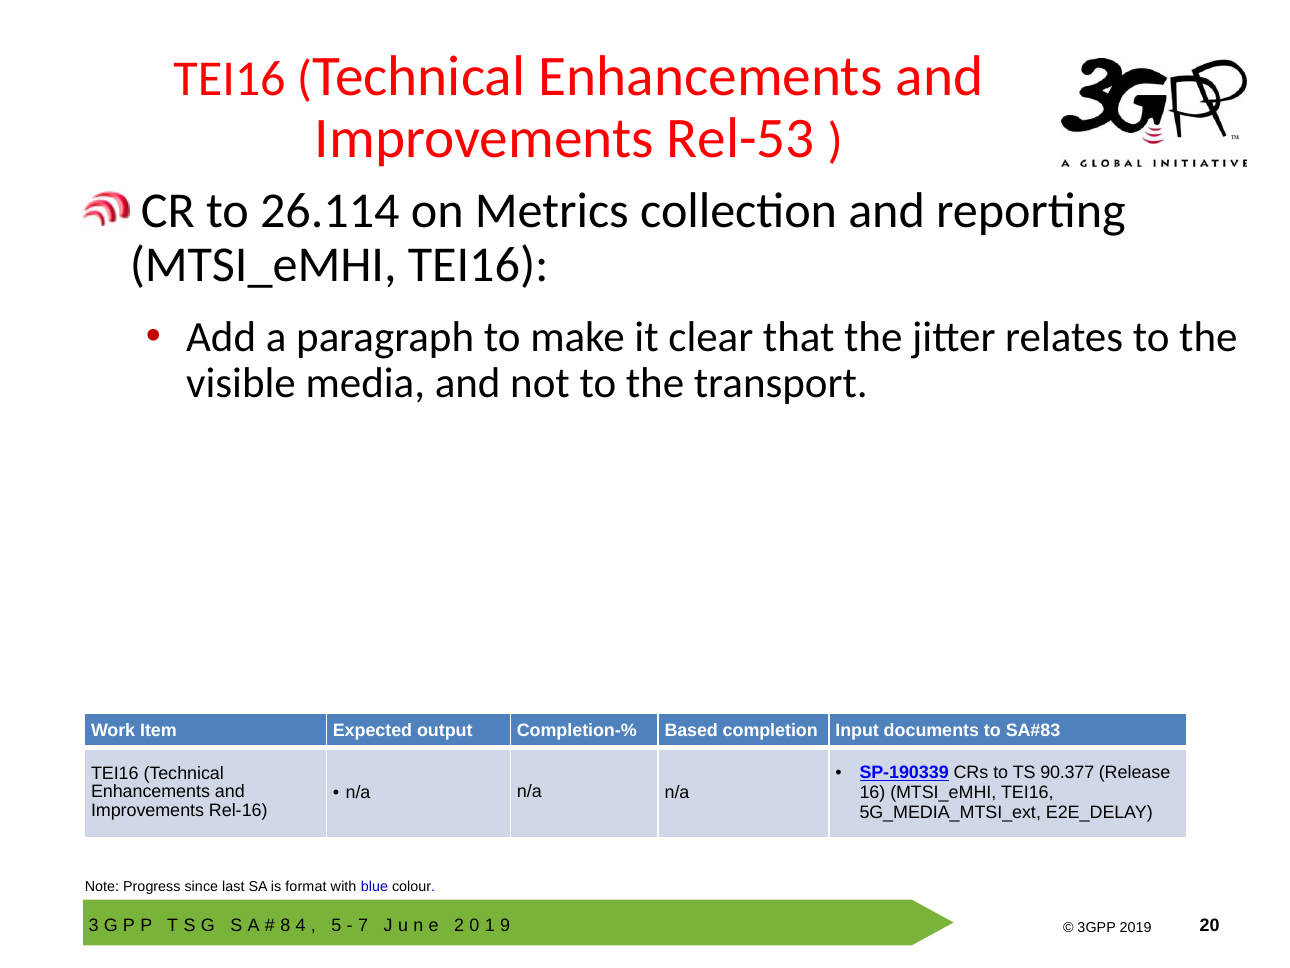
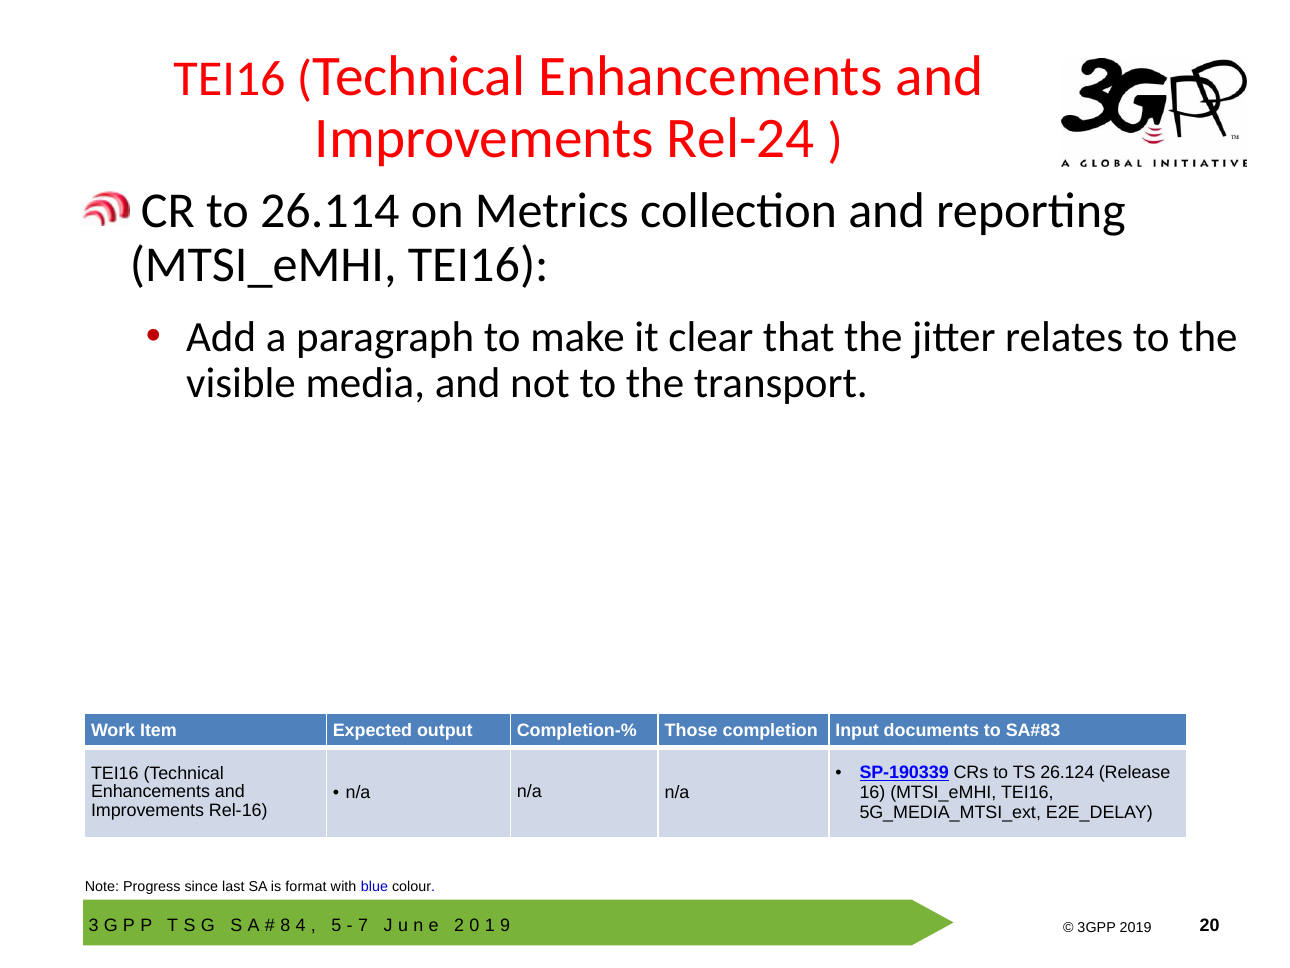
Rel-53: Rel-53 -> Rel-24 (741, 139)
Based: Based -> Those (691, 730)
90.377: 90.377 -> 26.124 (1067, 772)
